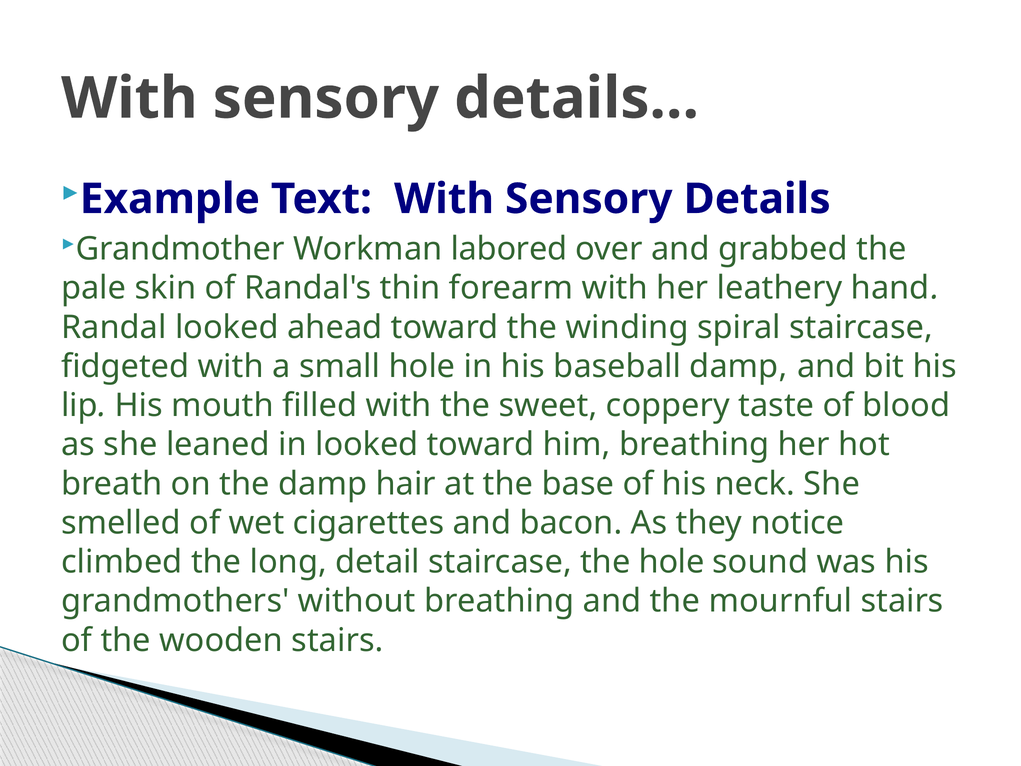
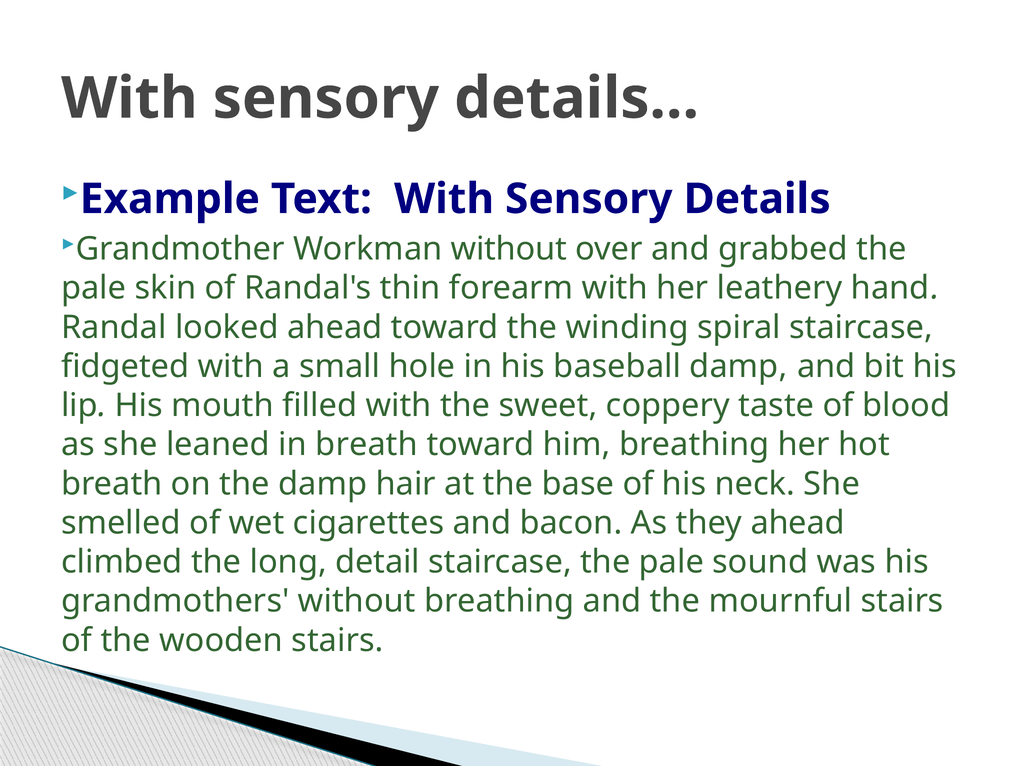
Workman labored: labored -> without (509, 249)
in looked: looked -> breath (367, 445)
they notice: notice -> ahead (798, 523)
staircase the hole: hole -> pale (671, 562)
